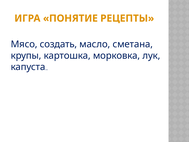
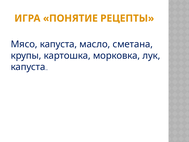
Мясо создать: создать -> капуста (58, 44)
